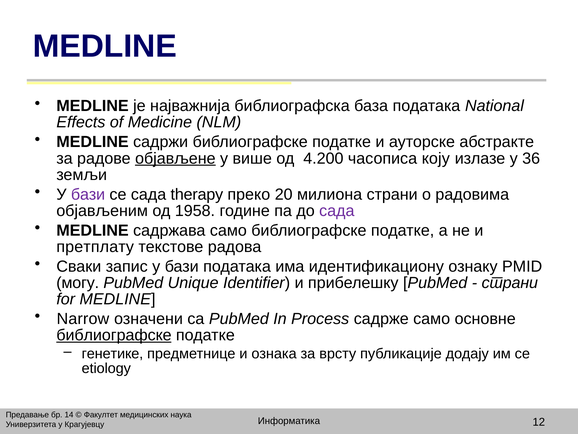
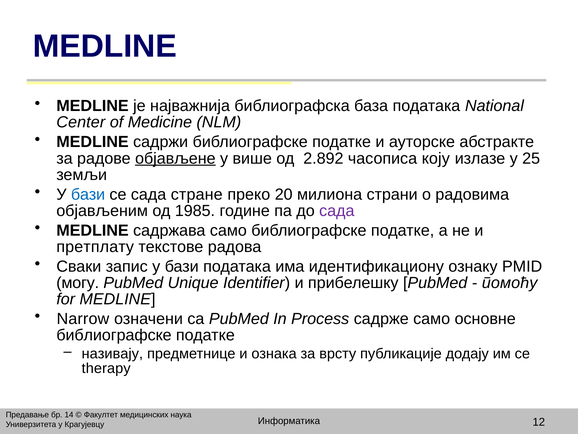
Effects: Effects -> Center (81, 122)
4.200: 4.200 -> 2.892 (323, 158)
36: 36 -> 25 (531, 158)
бази colour: purple -> blue (88, 194)
therapy: therapy -> стране (197, 194)
1958: 1958 -> 1985 (195, 211)
страни: страни -> помоћу (510, 282)
библиографске underline: present -> none (114, 335)
генетике: генетике -> називају (112, 353)
etiology: etiology -> therapy (106, 368)
